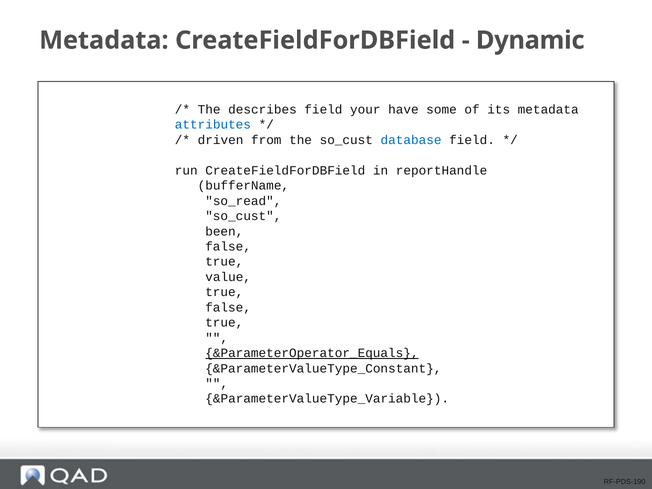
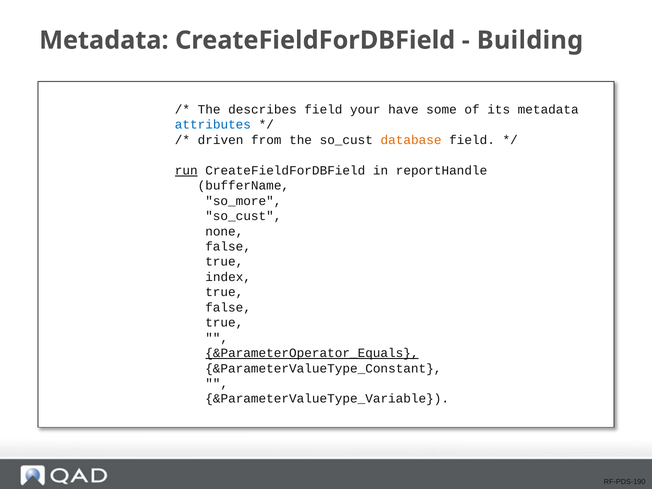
Dynamic: Dynamic -> Building (530, 40)
database colour: blue -> orange (411, 140)
run underline: none -> present (186, 170)
so_read: so_read -> so_more (243, 201)
been: been -> none (224, 231)
value: value -> index (228, 277)
